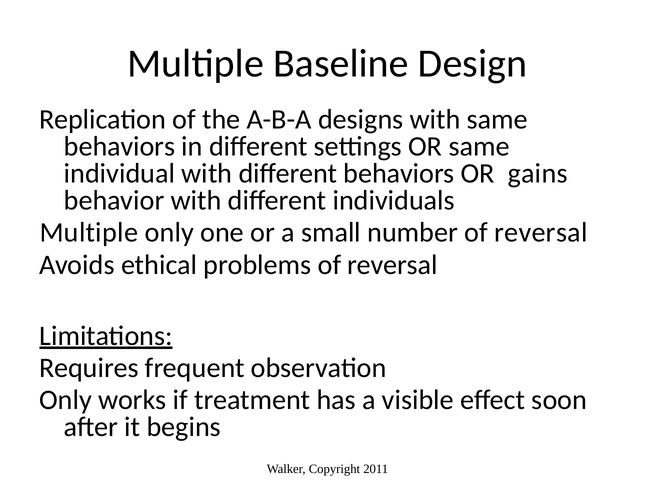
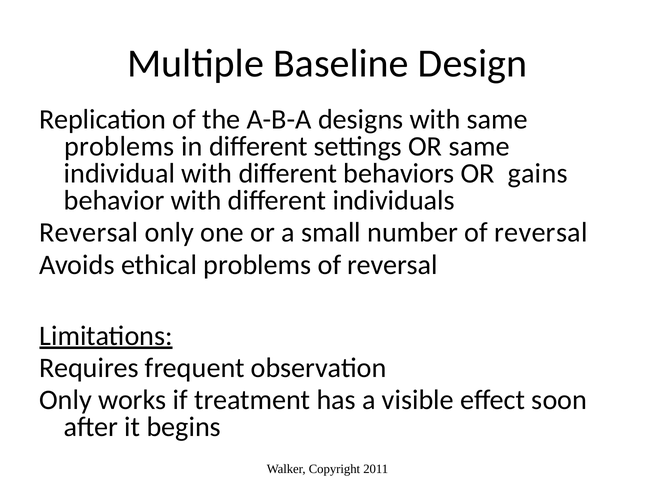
behaviors: behaviors -> problems (119, 146)
Multiple: Multiple -> Reversal (89, 233)
